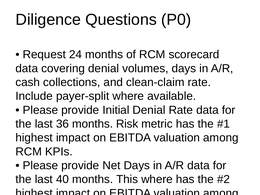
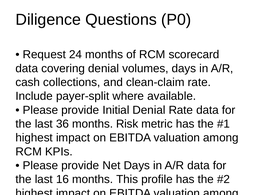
40: 40 -> 16 (62, 179)
This where: where -> profile (157, 179)
